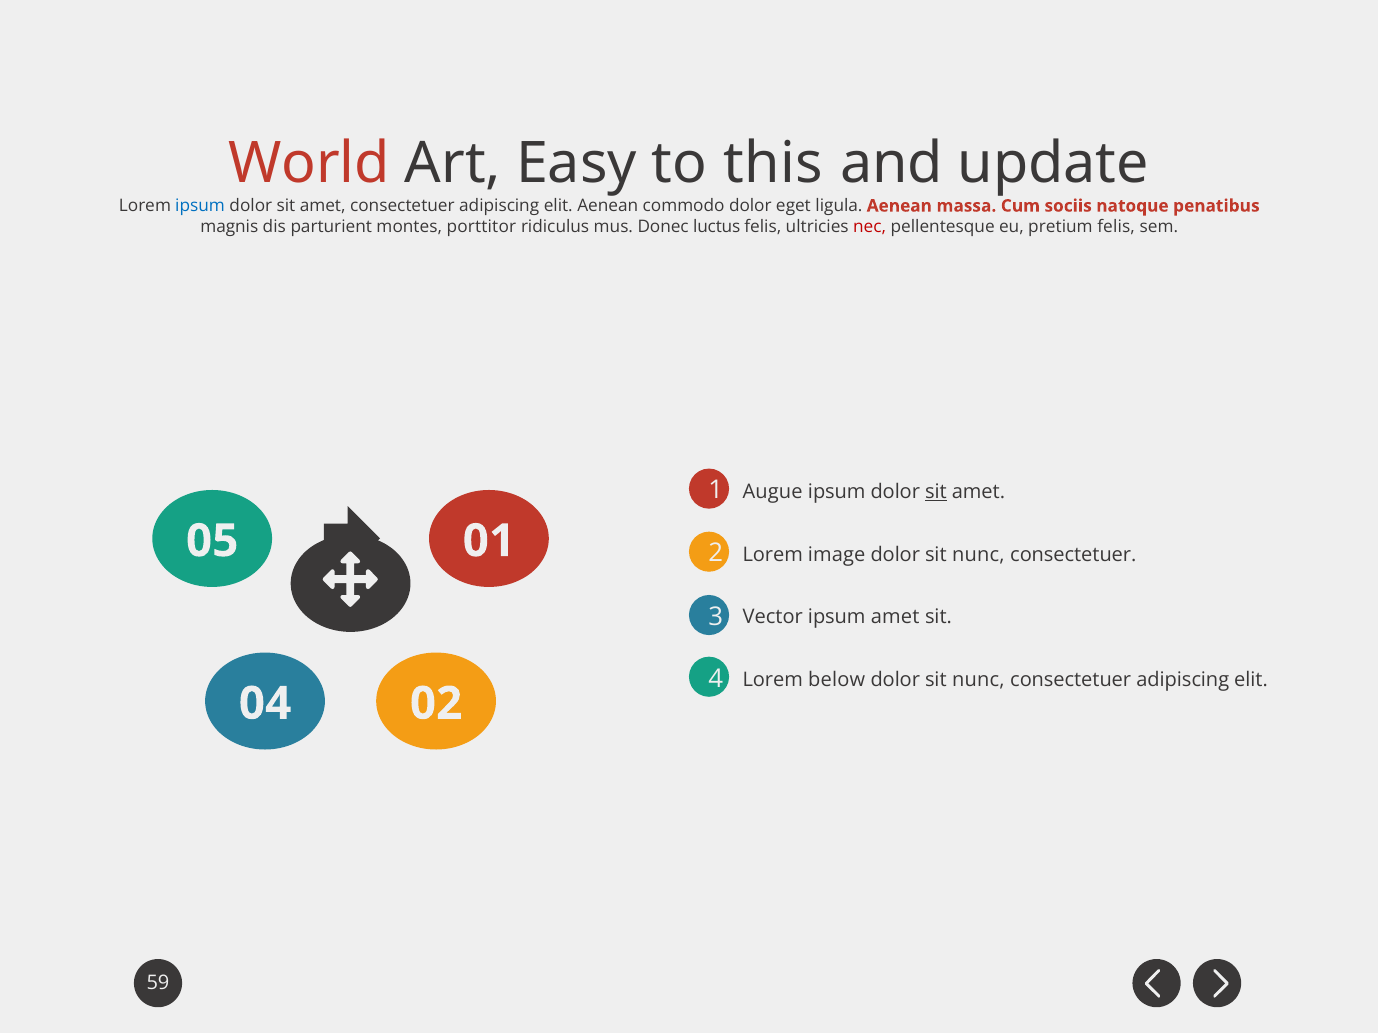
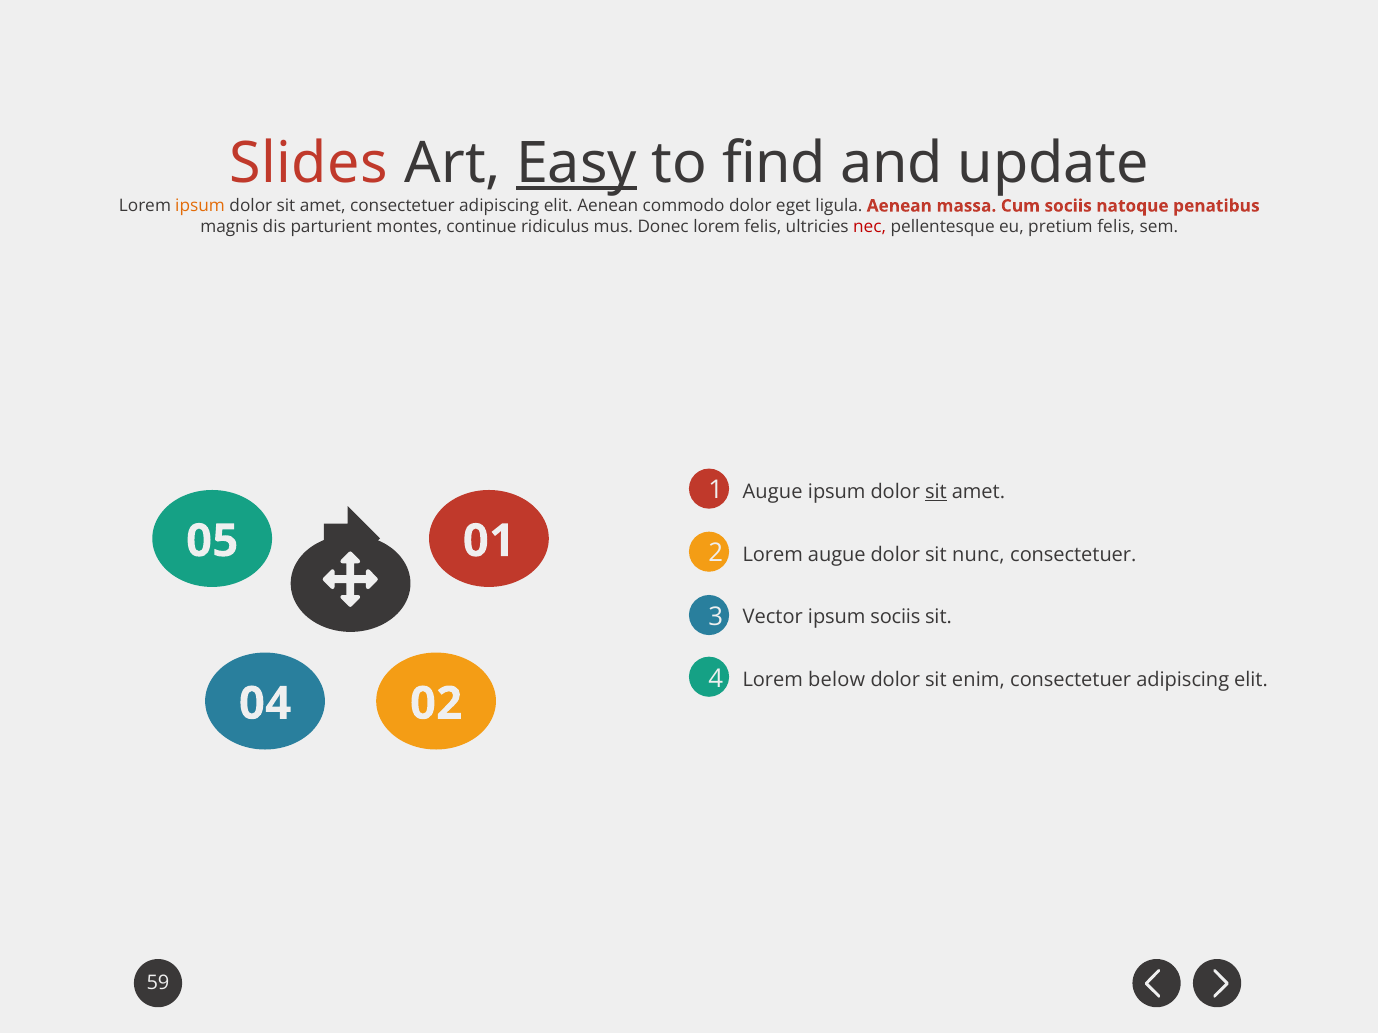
World: World -> Slides (309, 164)
Easy underline: none -> present (576, 164)
this: this -> find (774, 164)
ipsum colour: blue -> orange (200, 206)
porttitor: porttitor -> continue (481, 227)
Donec luctus: luctus -> lorem (717, 227)
Lorem image: image -> augue (837, 555)
ipsum amet: amet -> sociis (895, 618)
nunc: nunc -> enim (978, 680)
